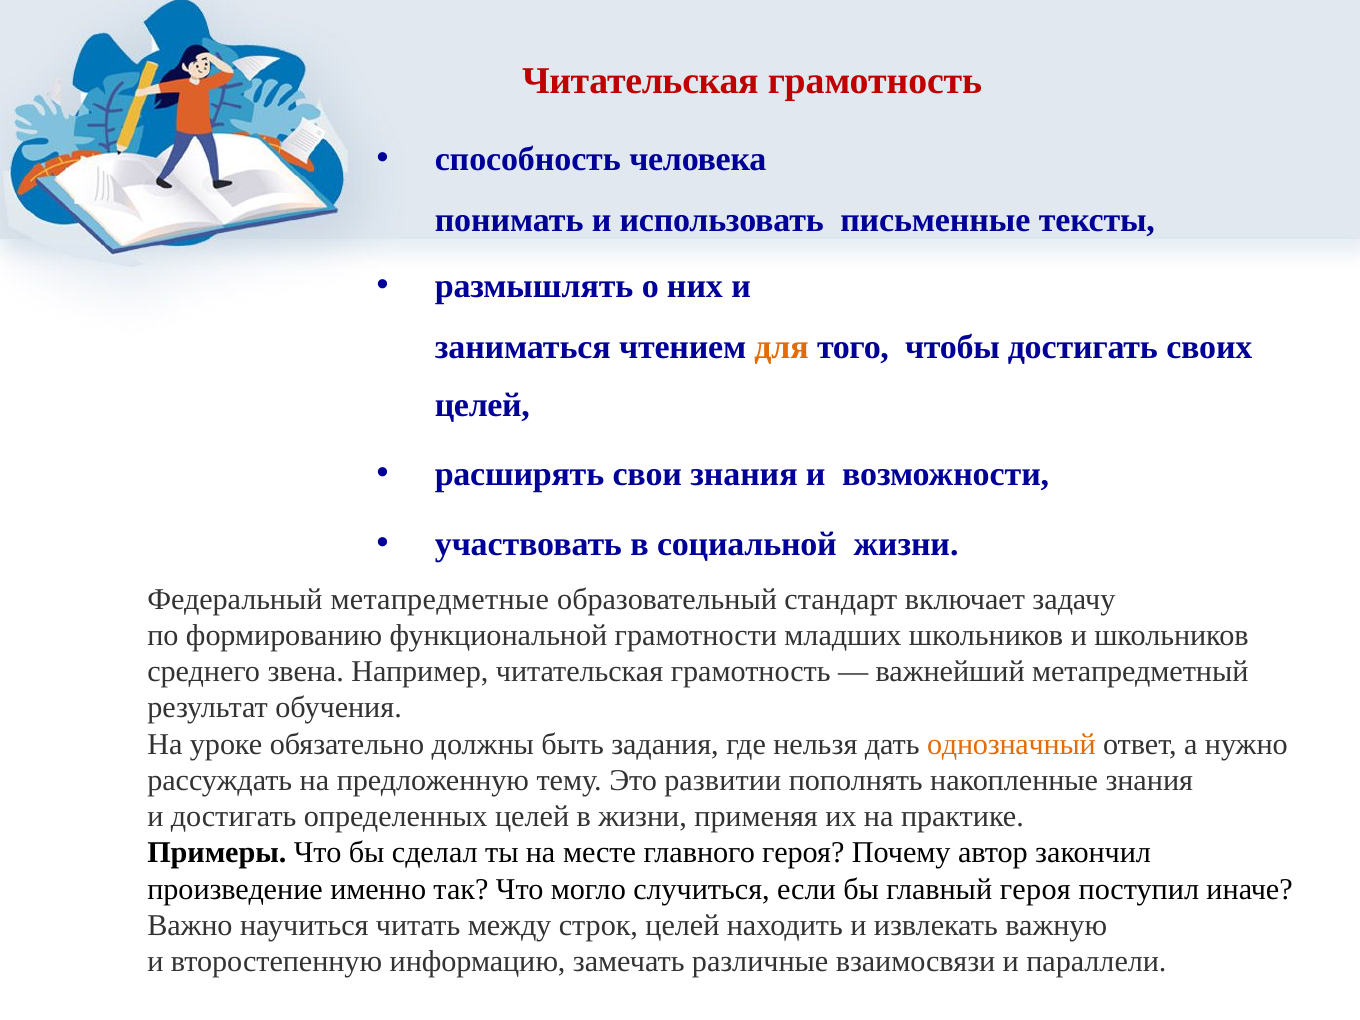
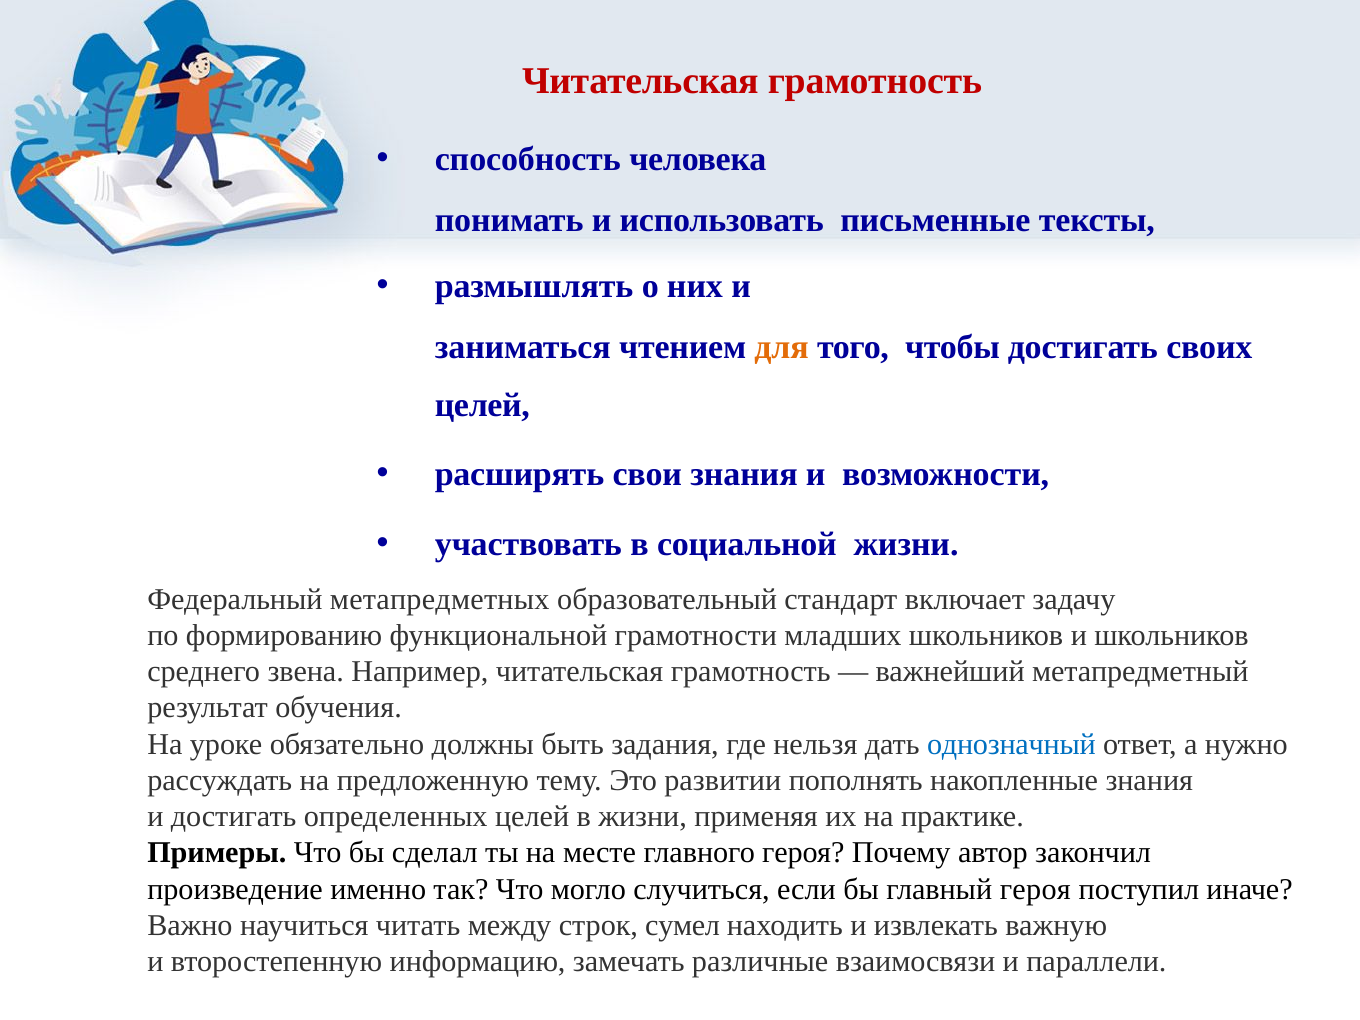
метапредметные: метапредметные -> метапредметных (440, 599)
однозначный colour: orange -> blue (1011, 744)
строк целей: целей -> сумел (683, 925)
